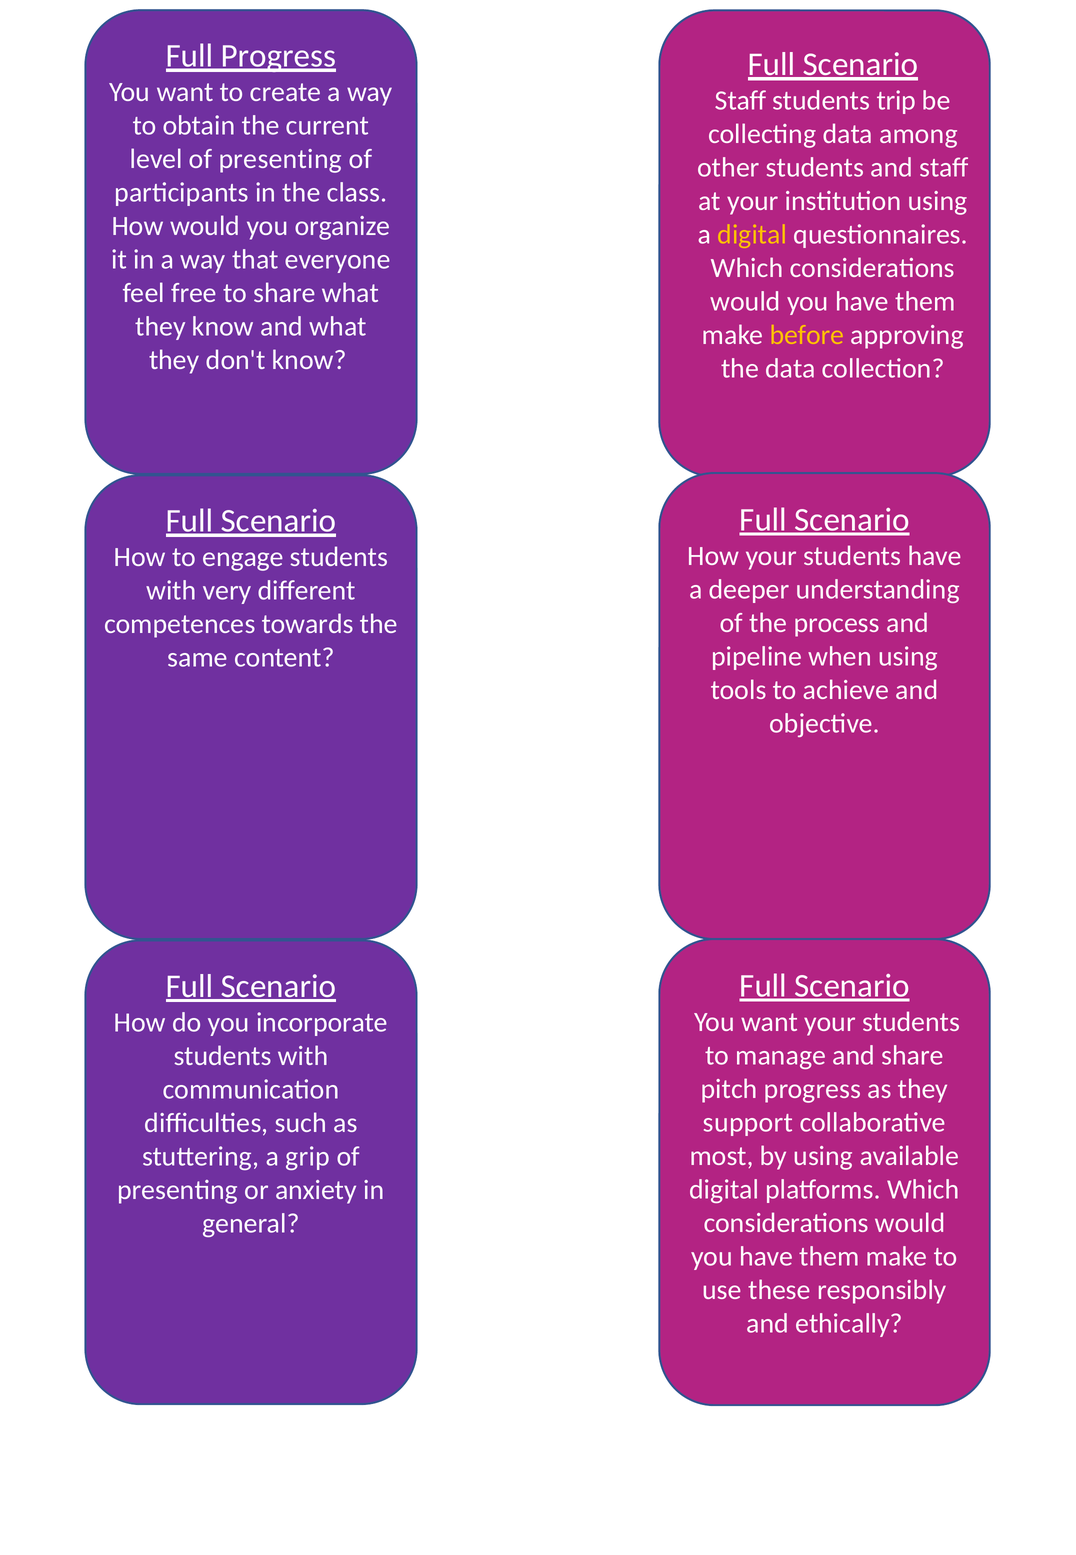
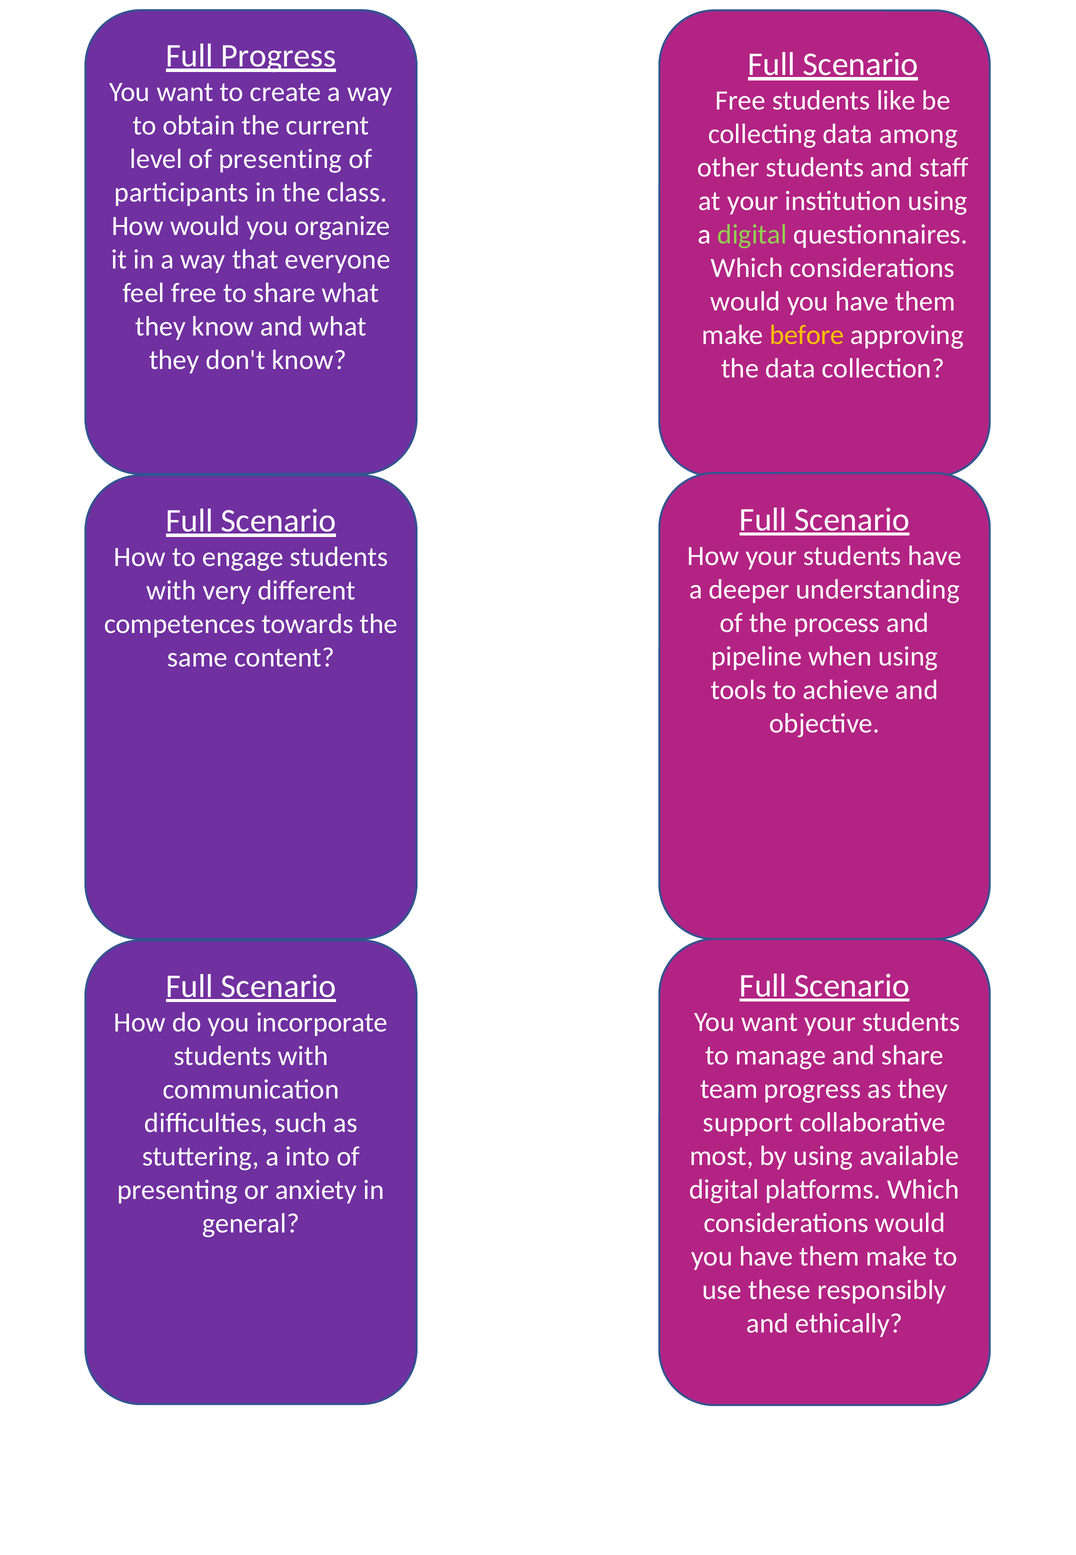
Staff: Staff -> Free (740, 101)
trip: trip -> like (896, 101)
digital colour: yellow -> light green (752, 235)
pitch: pitch -> team (729, 1088)
grip: grip -> into (308, 1156)
